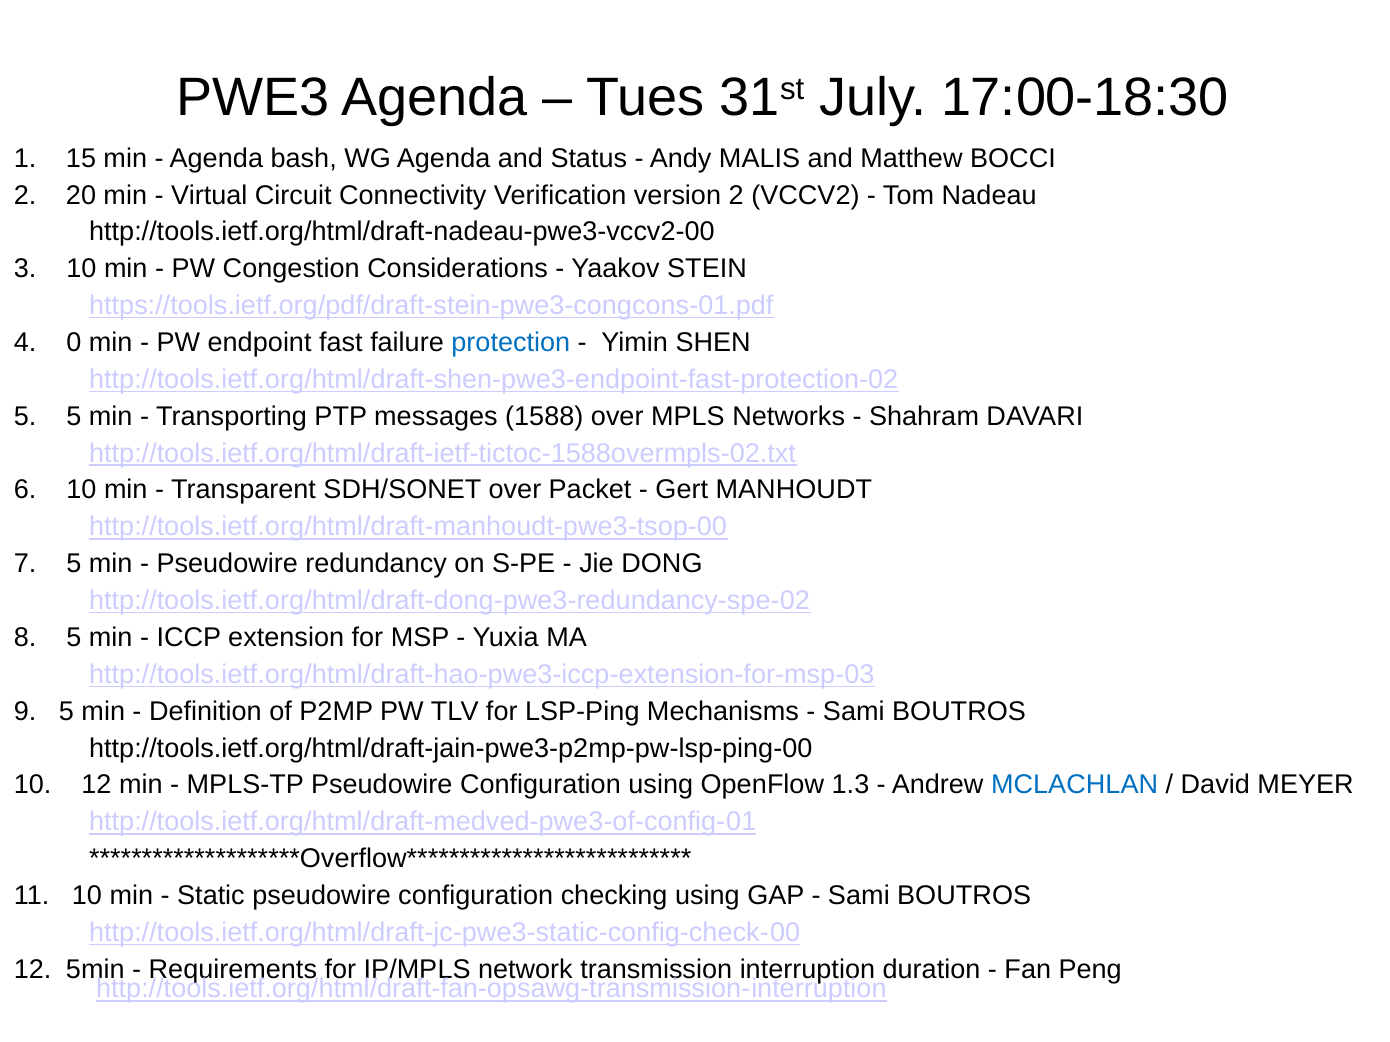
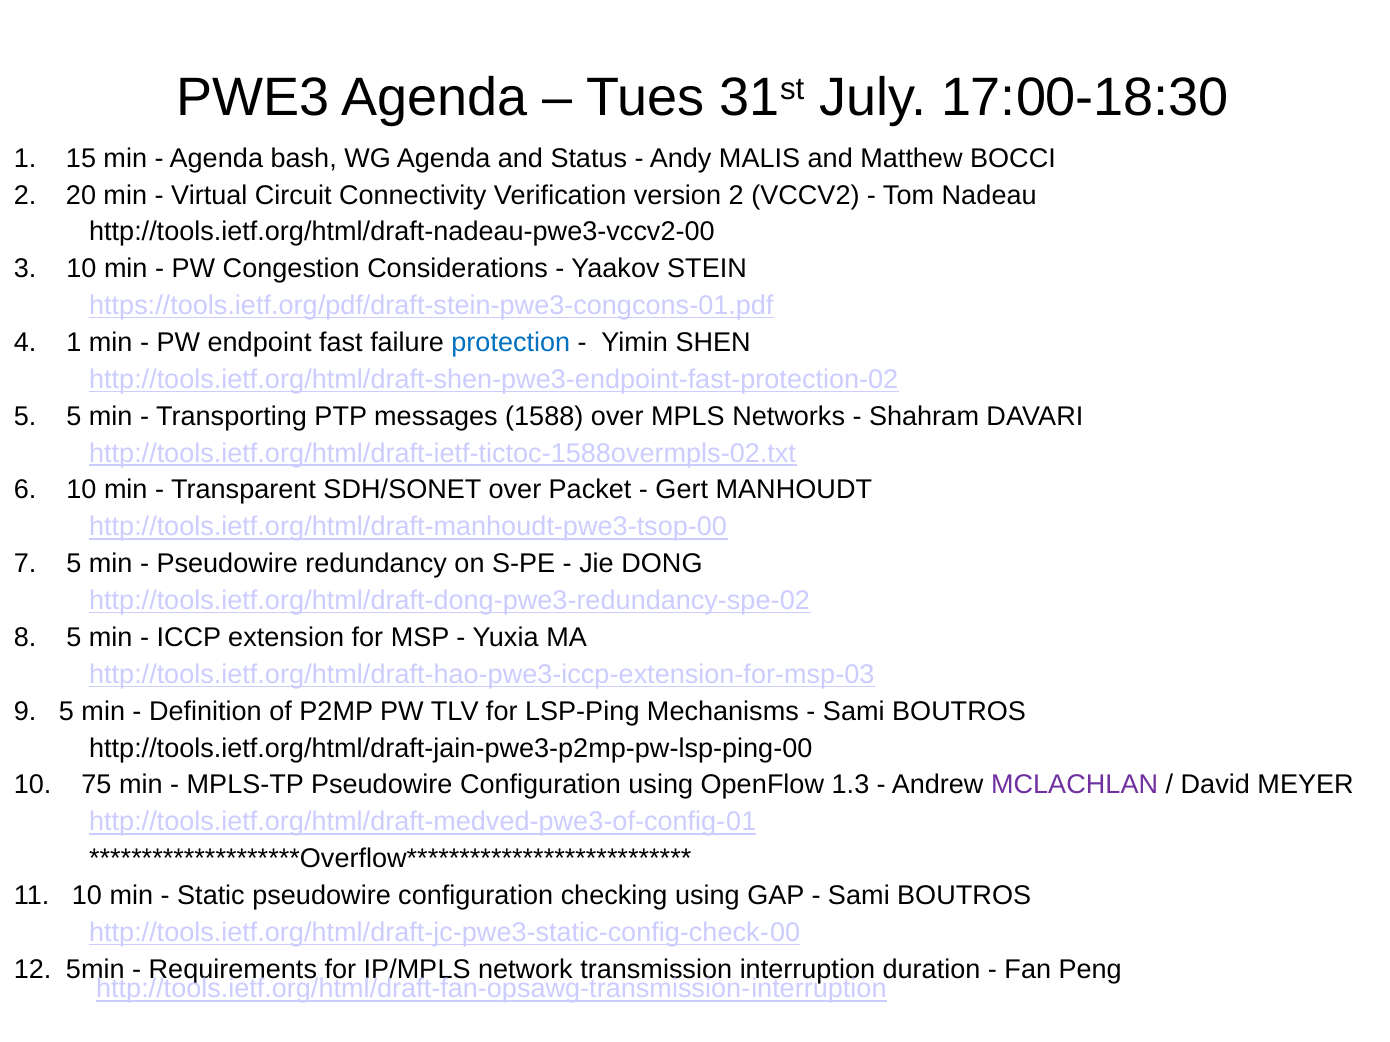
4 0: 0 -> 1 (74, 343)
10 12: 12 -> 75 (96, 785)
MCLACHLAN colour: blue -> purple (1075, 785)
